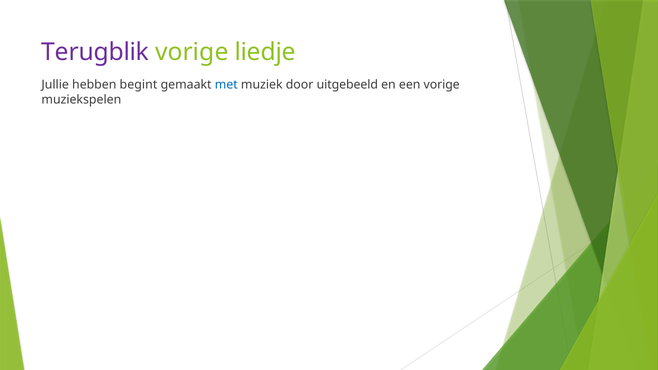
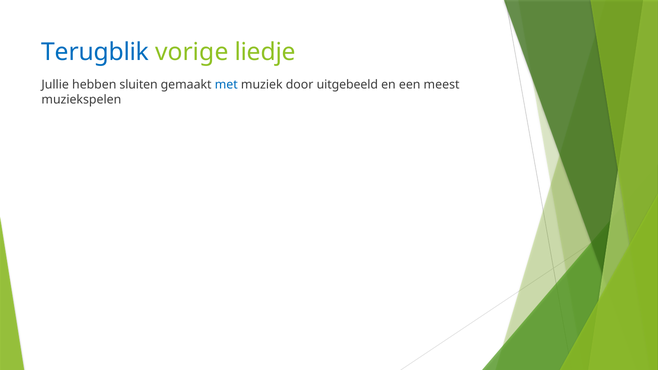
Terugblik colour: purple -> blue (95, 52)
begint: begint -> sluiten (139, 85)
een vorige: vorige -> meest (442, 85)
